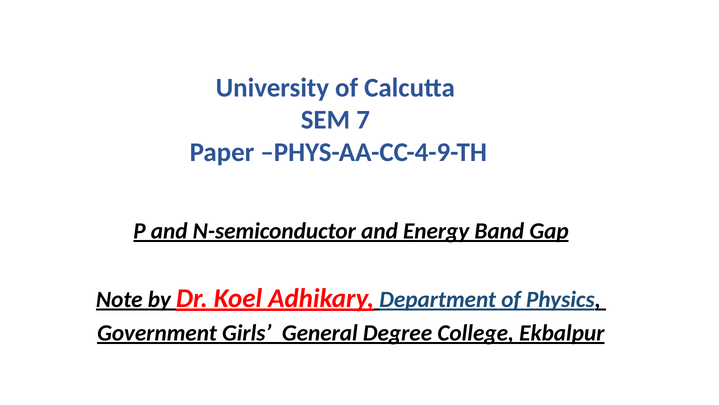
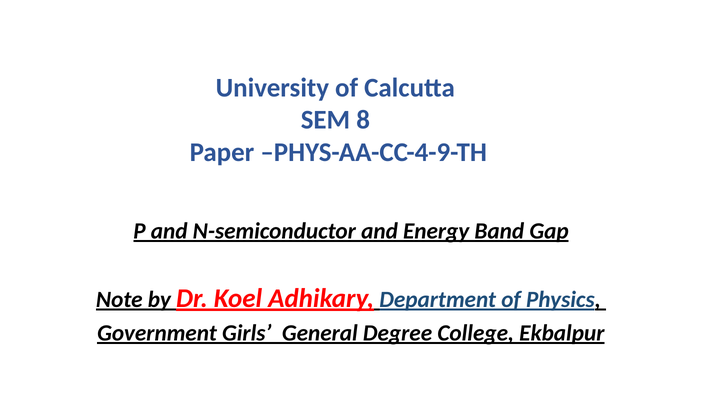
7: 7 -> 8 (363, 120)
